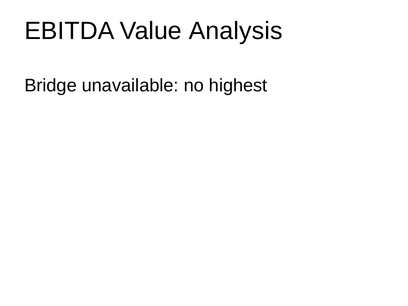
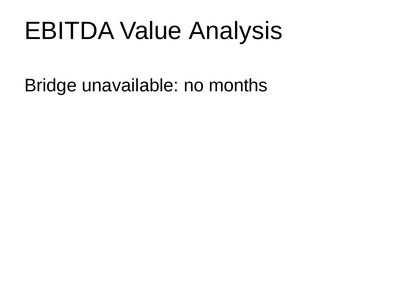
highest: highest -> months (238, 86)
